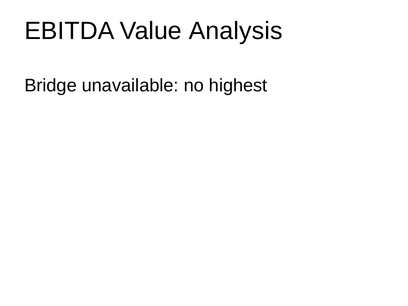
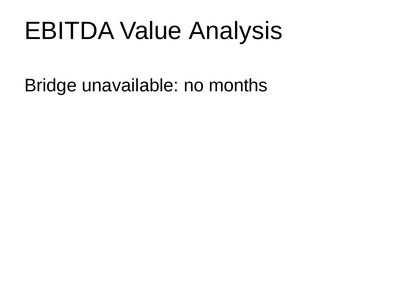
highest: highest -> months (238, 86)
